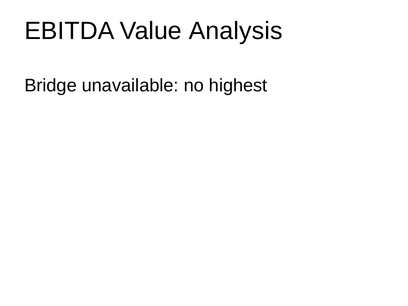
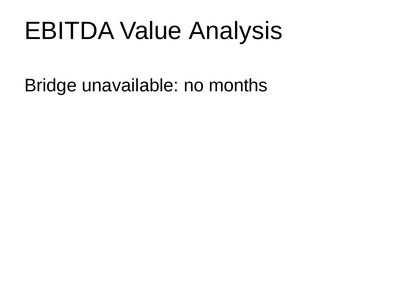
highest: highest -> months (238, 86)
